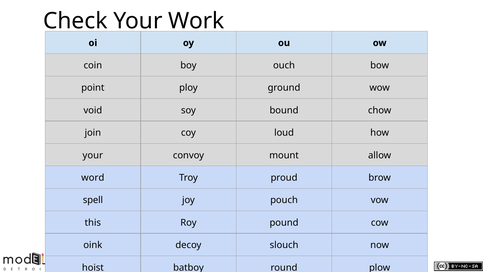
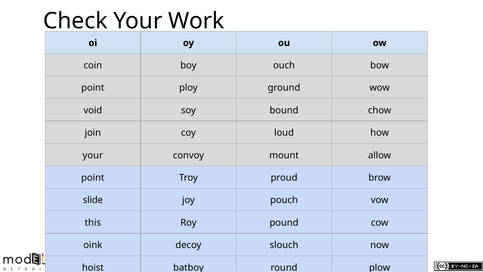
word: word -> point (93, 178)
spell: spell -> slide (93, 200)
